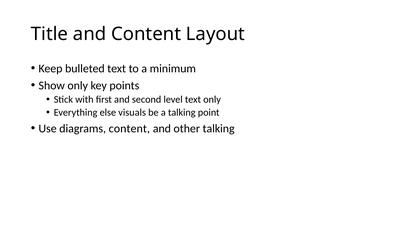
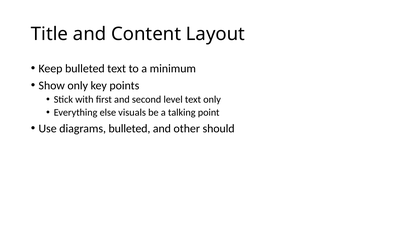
diagrams content: content -> bulleted (129, 129)
other talking: talking -> should (219, 129)
